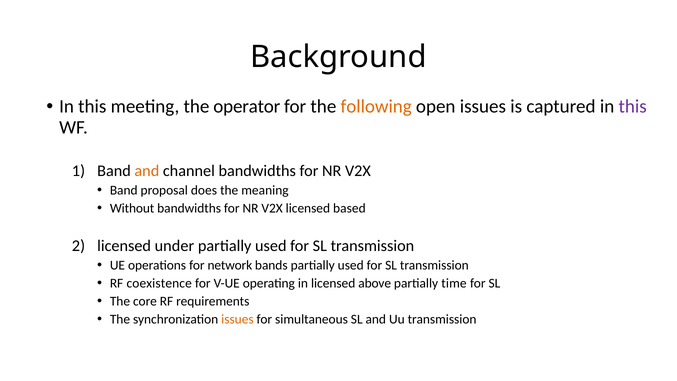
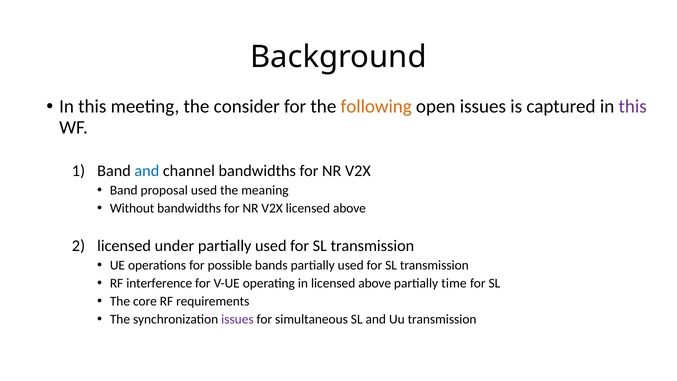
operator: operator -> consider (247, 107)
and colour: orange -> blue (147, 171)
proposal does: does -> used (204, 190)
V2X licensed based: based -> above (349, 208)
network: network -> possible (230, 265)
coexistence: coexistence -> interference (159, 283)
issues colour: orange -> purple (237, 319)
